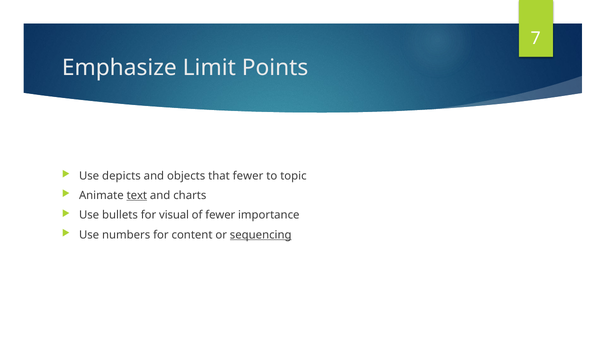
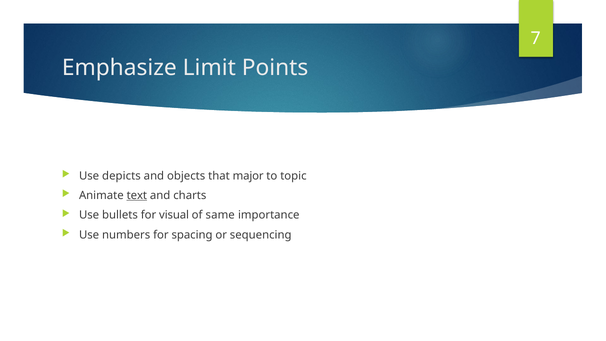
that fewer: fewer -> major (248, 176)
of fewer: fewer -> same (220, 215)
content: content -> spacing (192, 235)
sequencing underline: present -> none (261, 235)
